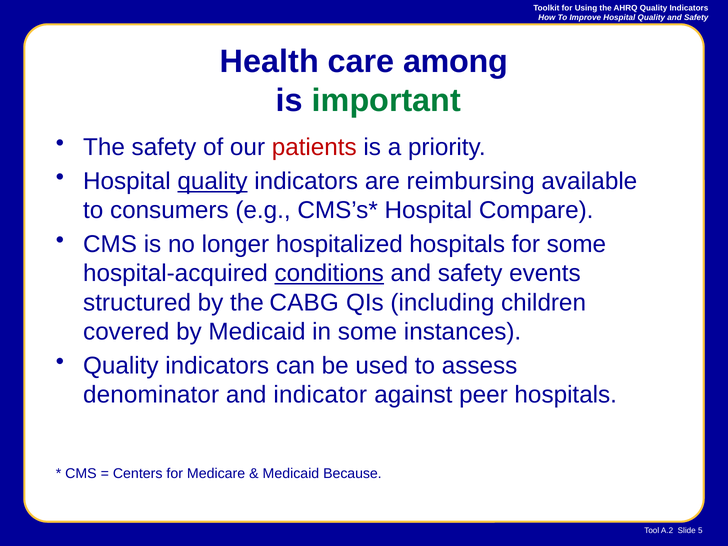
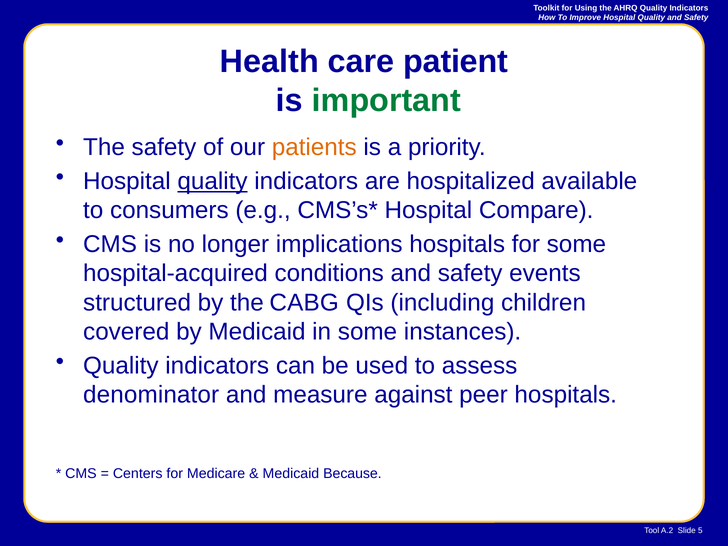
among: among -> patient (456, 62)
patients colour: red -> orange (314, 147)
reimbursing: reimbursing -> hospitalized (471, 181)
hospitalized: hospitalized -> implications (339, 244)
conditions underline: present -> none (329, 273)
indicator: indicator -> measure (320, 395)
